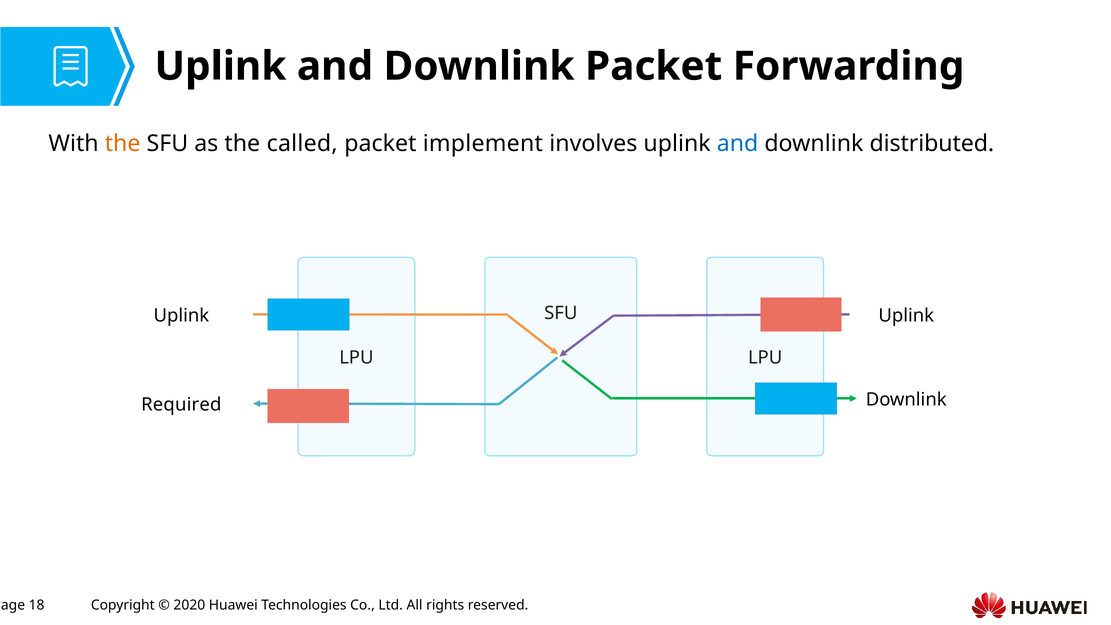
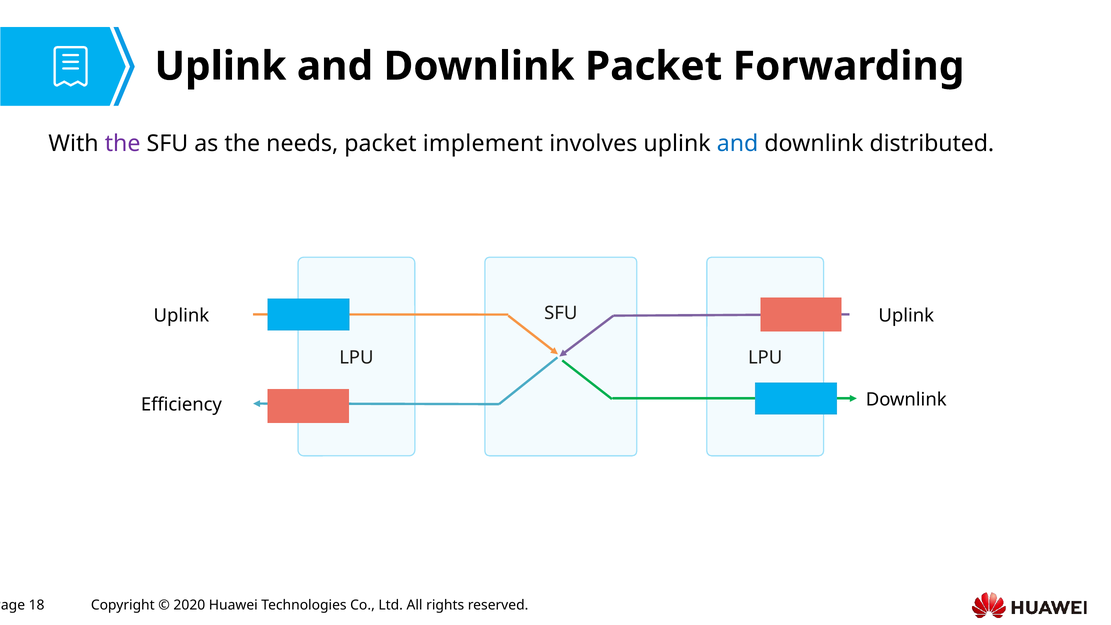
the colour: orange -> purple (123, 143)
called: called -> needs (302, 143)
Required: Required -> Efficiency (181, 405)
